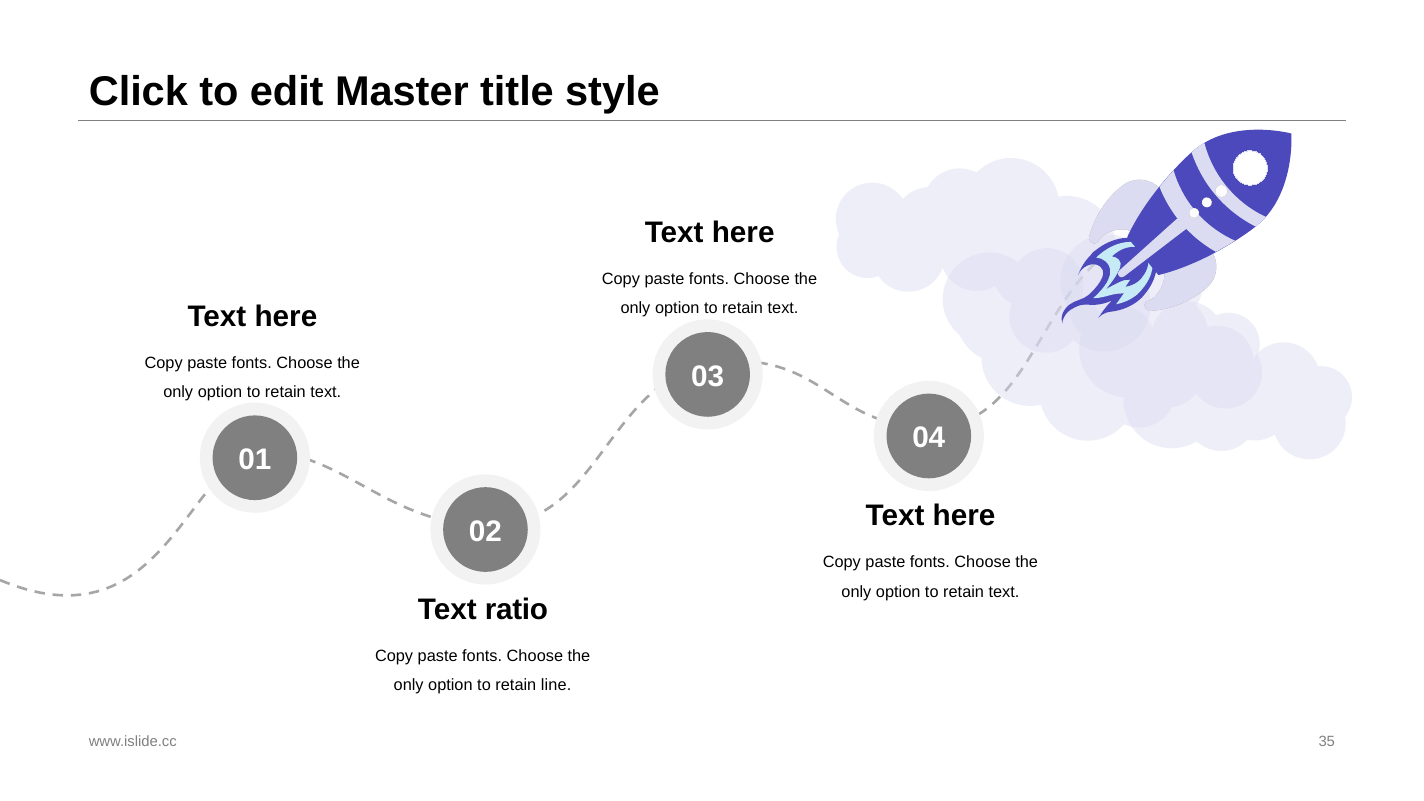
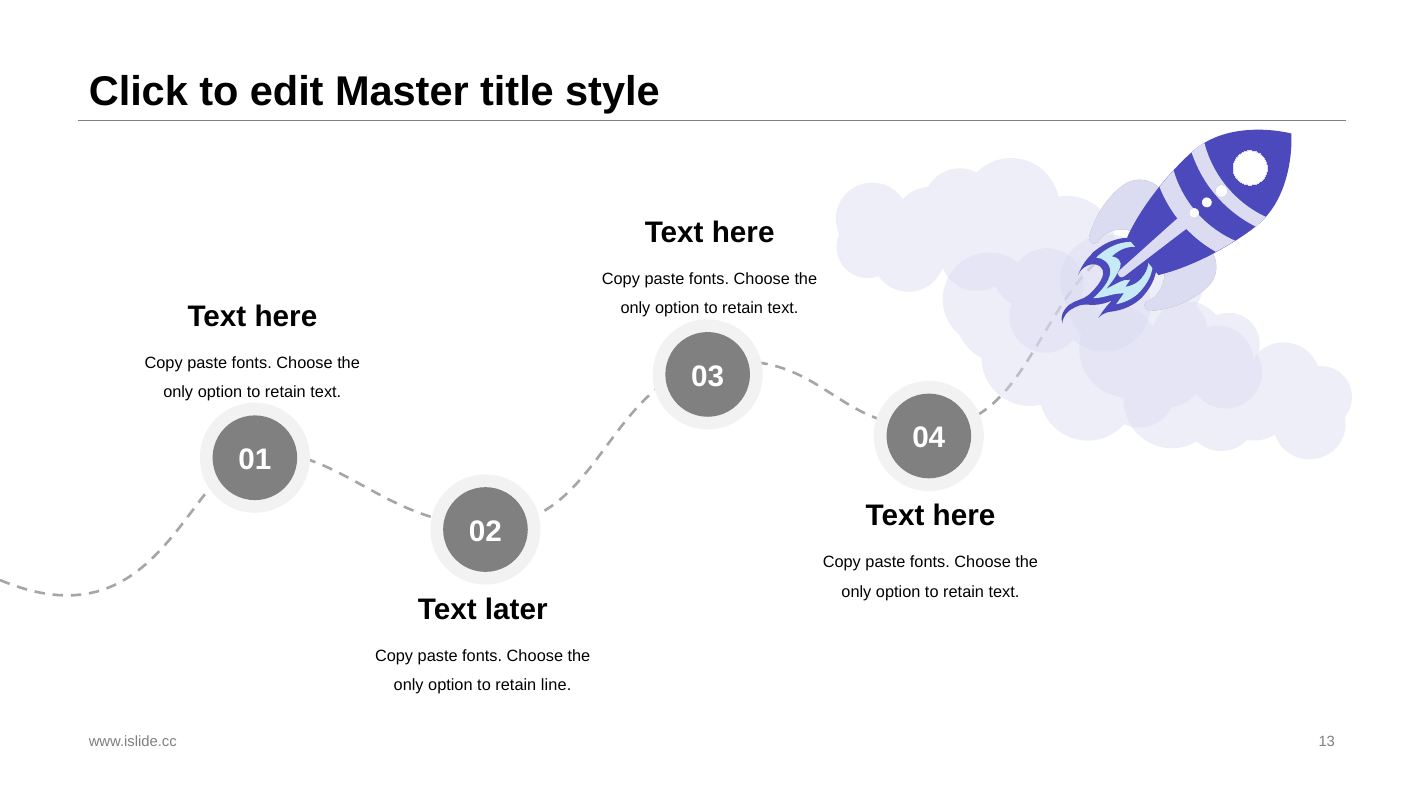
ratio: ratio -> later (516, 610)
35: 35 -> 13 (1327, 742)
